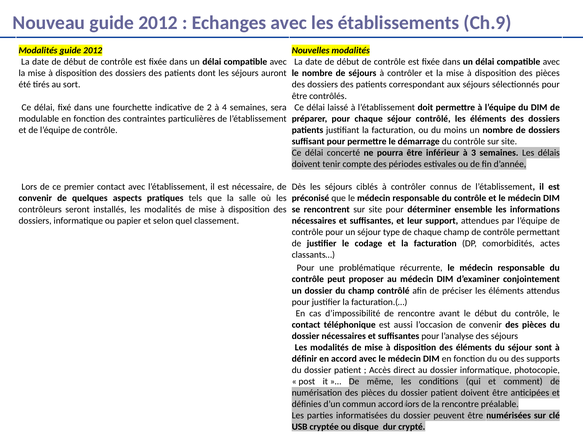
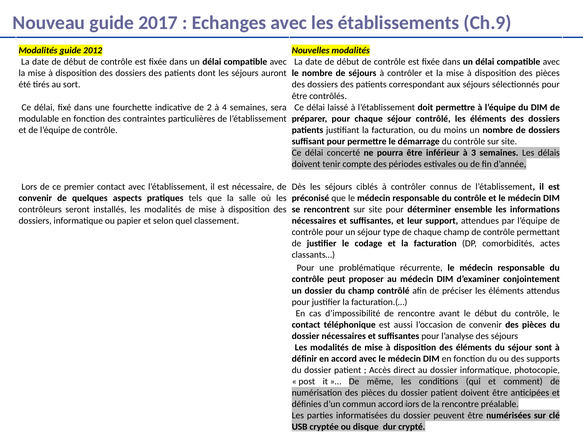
Nouveau guide 2012: 2012 -> 2017 (158, 23)
